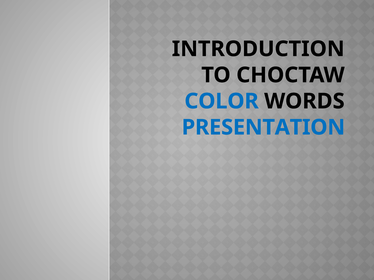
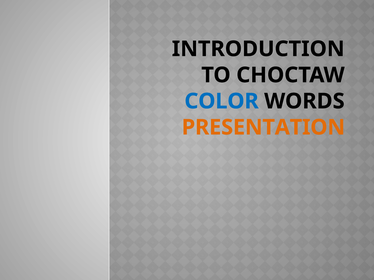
PRESENTATION colour: blue -> orange (263, 128)
